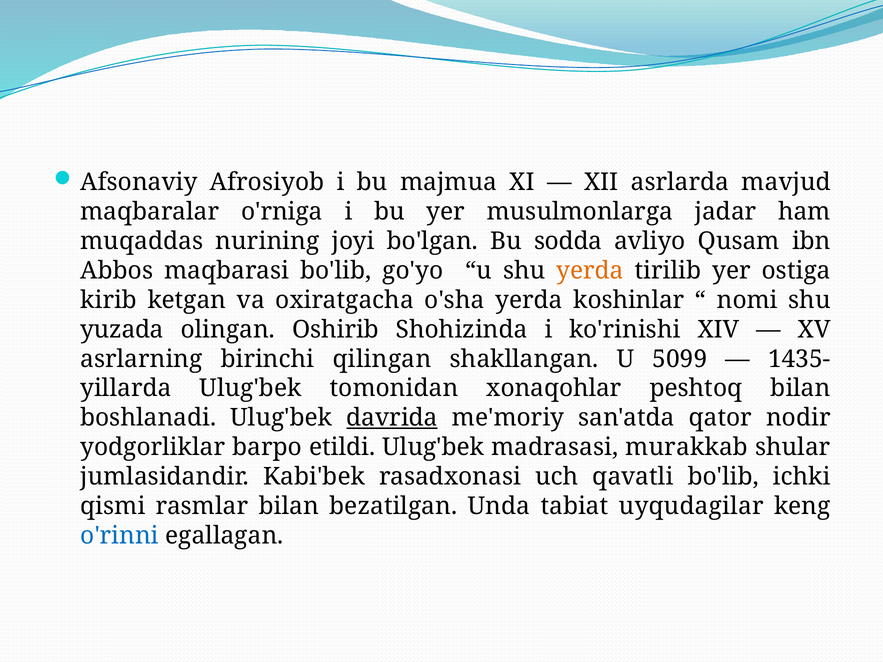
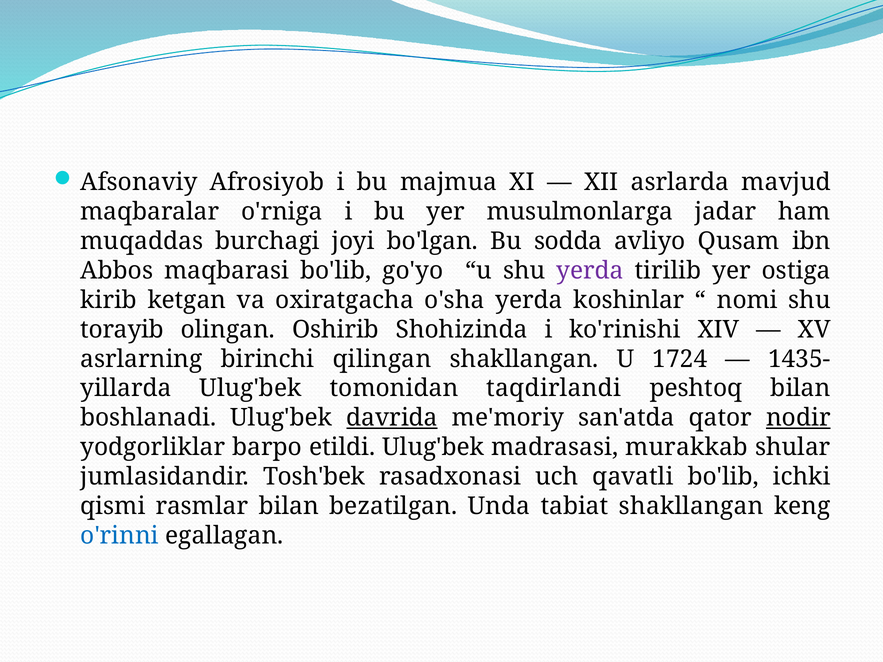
nurining: nurining -> burchagi (267, 241)
yerda colour: orange -> purple (590, 271)
yuzada: yuzada -> torayib (122, 330)
5099: 5099 -> 1724 (680, 359)
xonaqohlar: xonaqohlar -> taqdirlandi (554, 388)
nodir underline: none -> present (798, 418)
Kabi'bek: Kabi'bek -> Tosh'bek (314, 477)
tabiat uyqudagilar: uyqudagilar -> shakllangan (691, 506)
